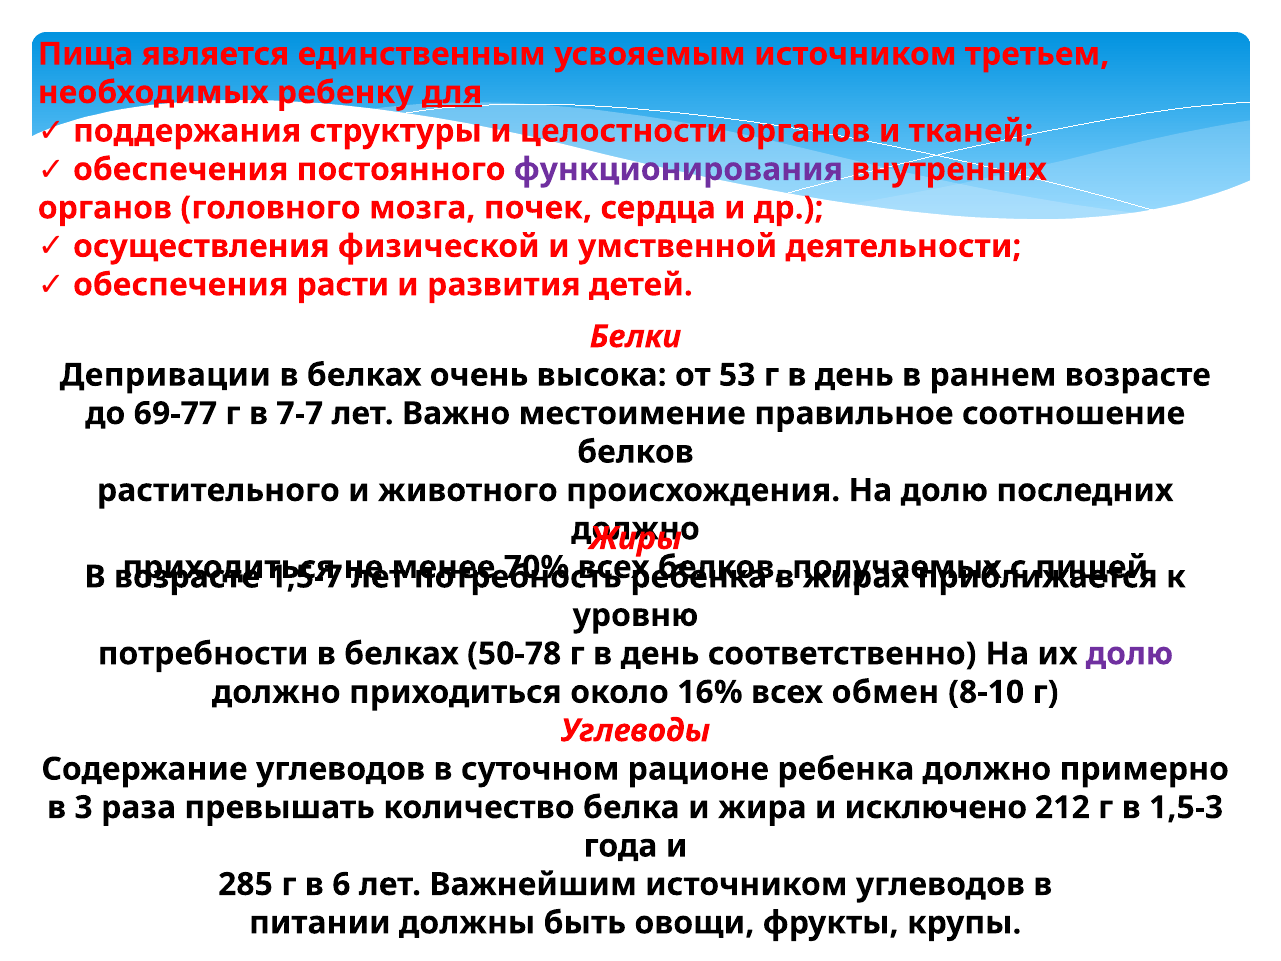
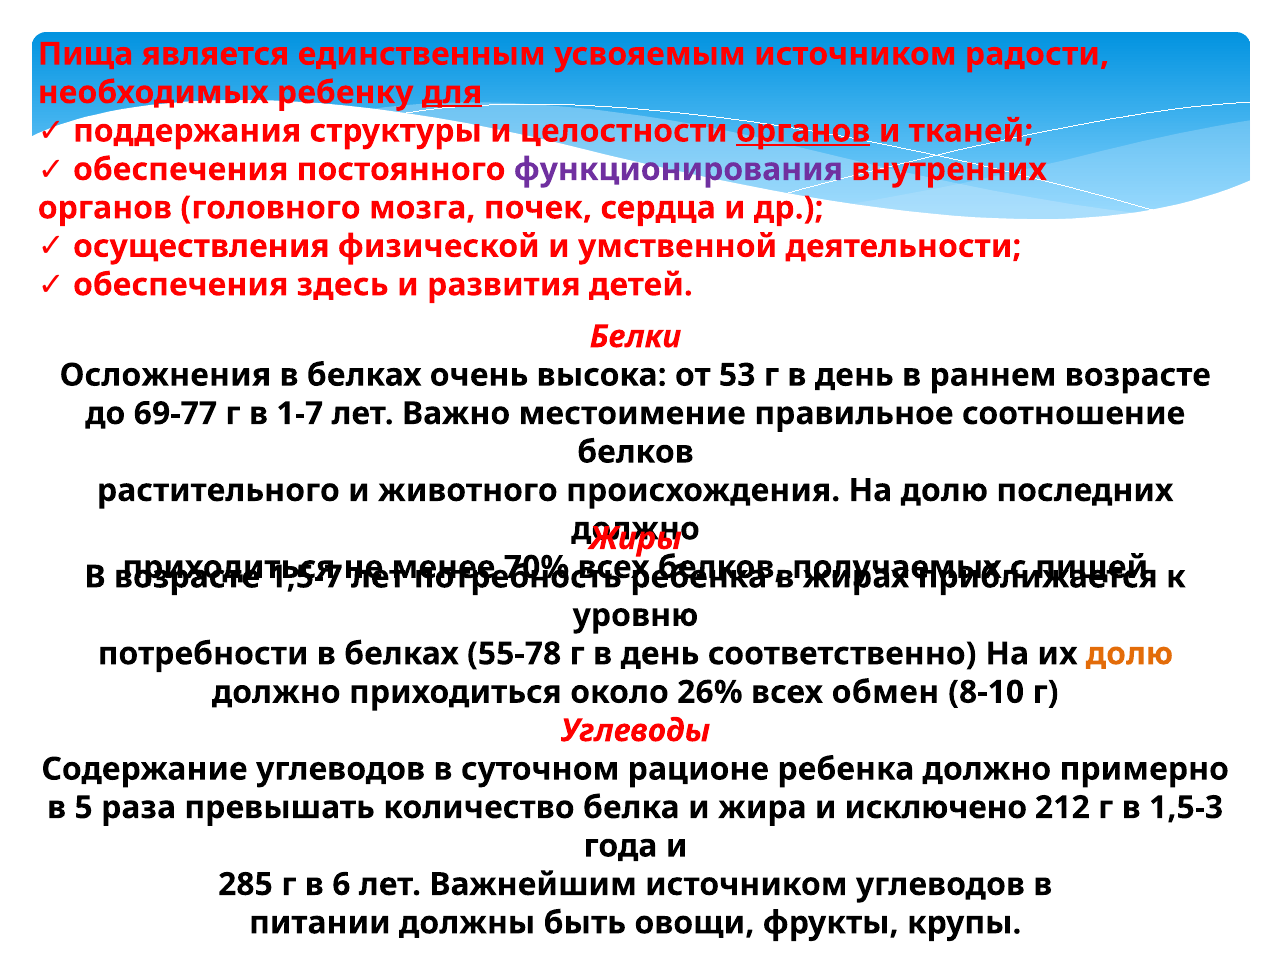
третьем: третьем -> радости (1037, 54)
органов underline: none -> present (803, 131)
расти: расти -> здесь (343, 285)
Депривации: Депривации -> Осложнения (165, 375)
7-7: 7-7 -> 1-7 (300, 413)
50-78: 50-78 -> 55-78 (514, 654)
долю colour: purple -> orange (1129, 654)
16%: 16% -> 26% (710, 692)
3: 3 -> 5 (84, 807)
